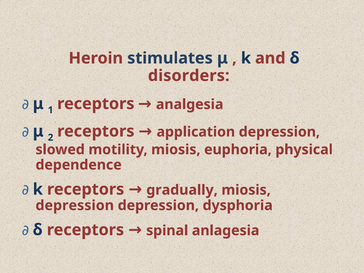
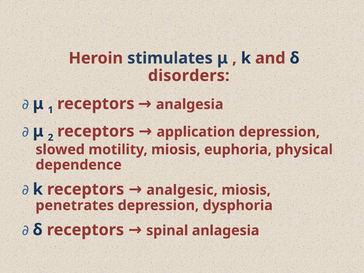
gradually: gradually -> analgesic (182, 190)
depression: depression -> penetrates (75, 205)
